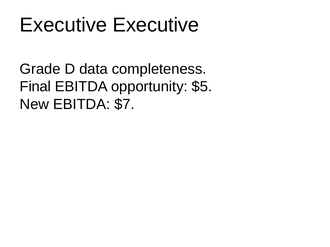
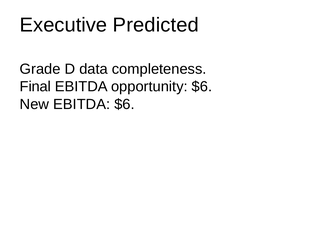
Executive Executive: Executive -> Predicted (156, 25)
opportunity $5: $5 -> $6 (202, 87)
EBITDA $7: $7 -> $6 (124, 104)
